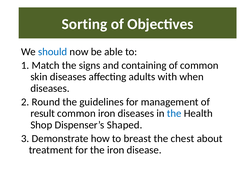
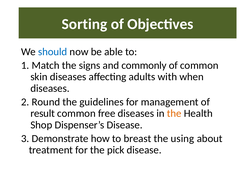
containing: containing -> commonly (144, 66)
common iron: iron -> free (107, 114)
the colour: blue -> orange (174, 114)
Dispenser’s Shaped: Shaped -> Disease (125, 126)
chest: chest -> using (182, 139)
the iron: iron -> pick (116, 151)
